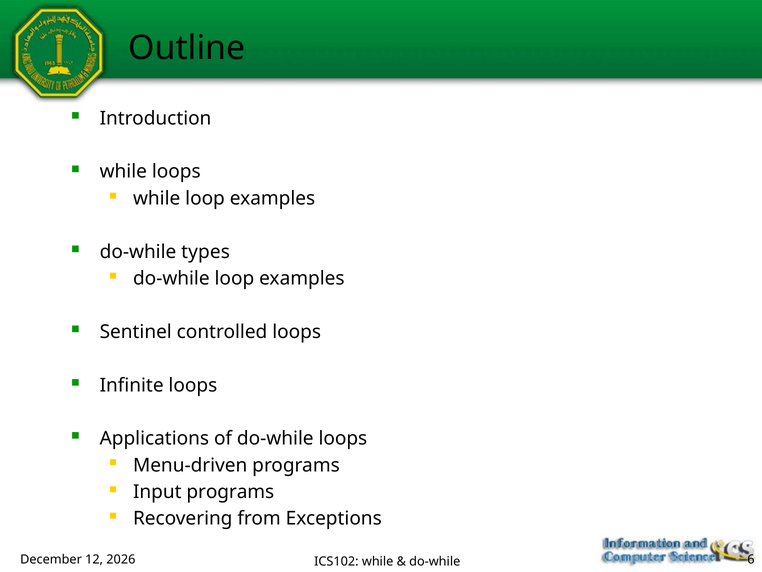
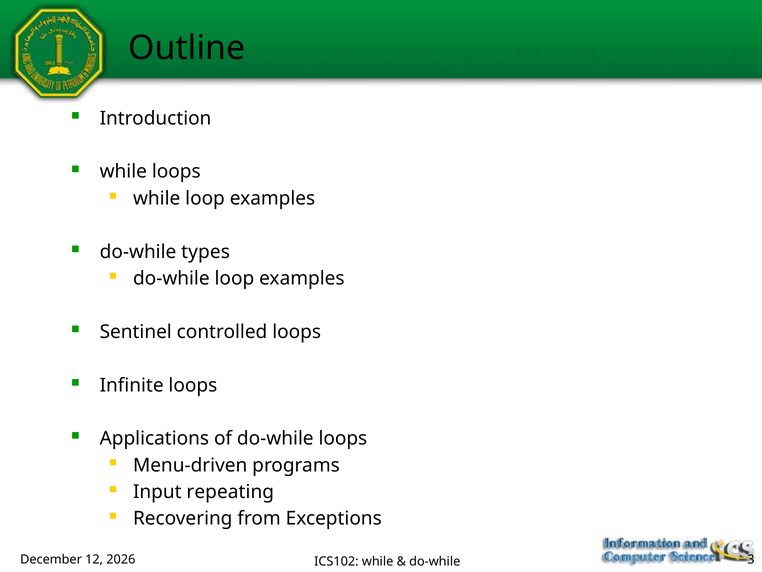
Input programs: programs -> repeating (230, 492)
6: 6 -> 3 (751, 559)
